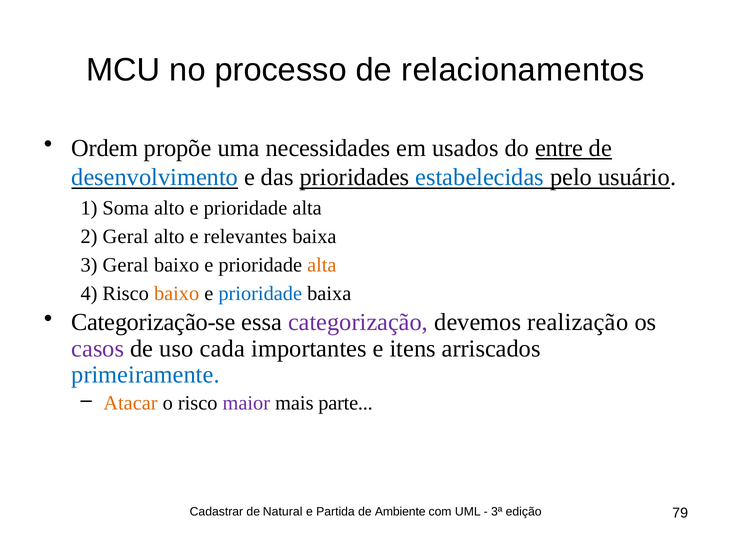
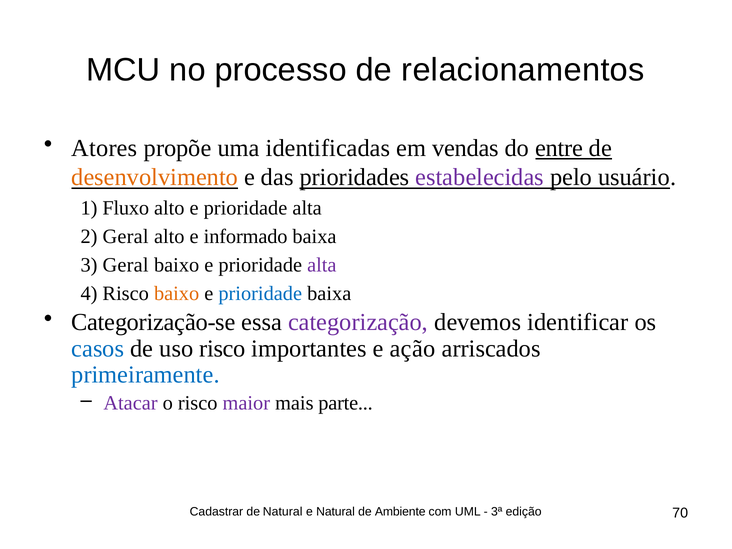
Ordem: Ordem -> Atores (104, 148)
necessidades: necessidades -> identificadas (328, 148)
usados: usados -> vendas (465, 148)
desenvolvimento colour: blue -> orange (155, 177)
estabelecidas colour: blue -> purple (480, 177)
Soma: Soma -> Fluxo (126, 208)
relevantes: relevantes -> informado (246, 236)
alta colour: orange -> purple (322, 265)
realização: realização -> identificar (578, 322)
casos colour: purple -> blue (98, 348)
uso cada: cada -> risco (222, 348)
itens: itens -> ação (413, 348)
Atacar colour: orange -> purple (130, 403)
e Partida: Partida -> Natural (336, 512)
79: 79 -> 70 (680, 513)
